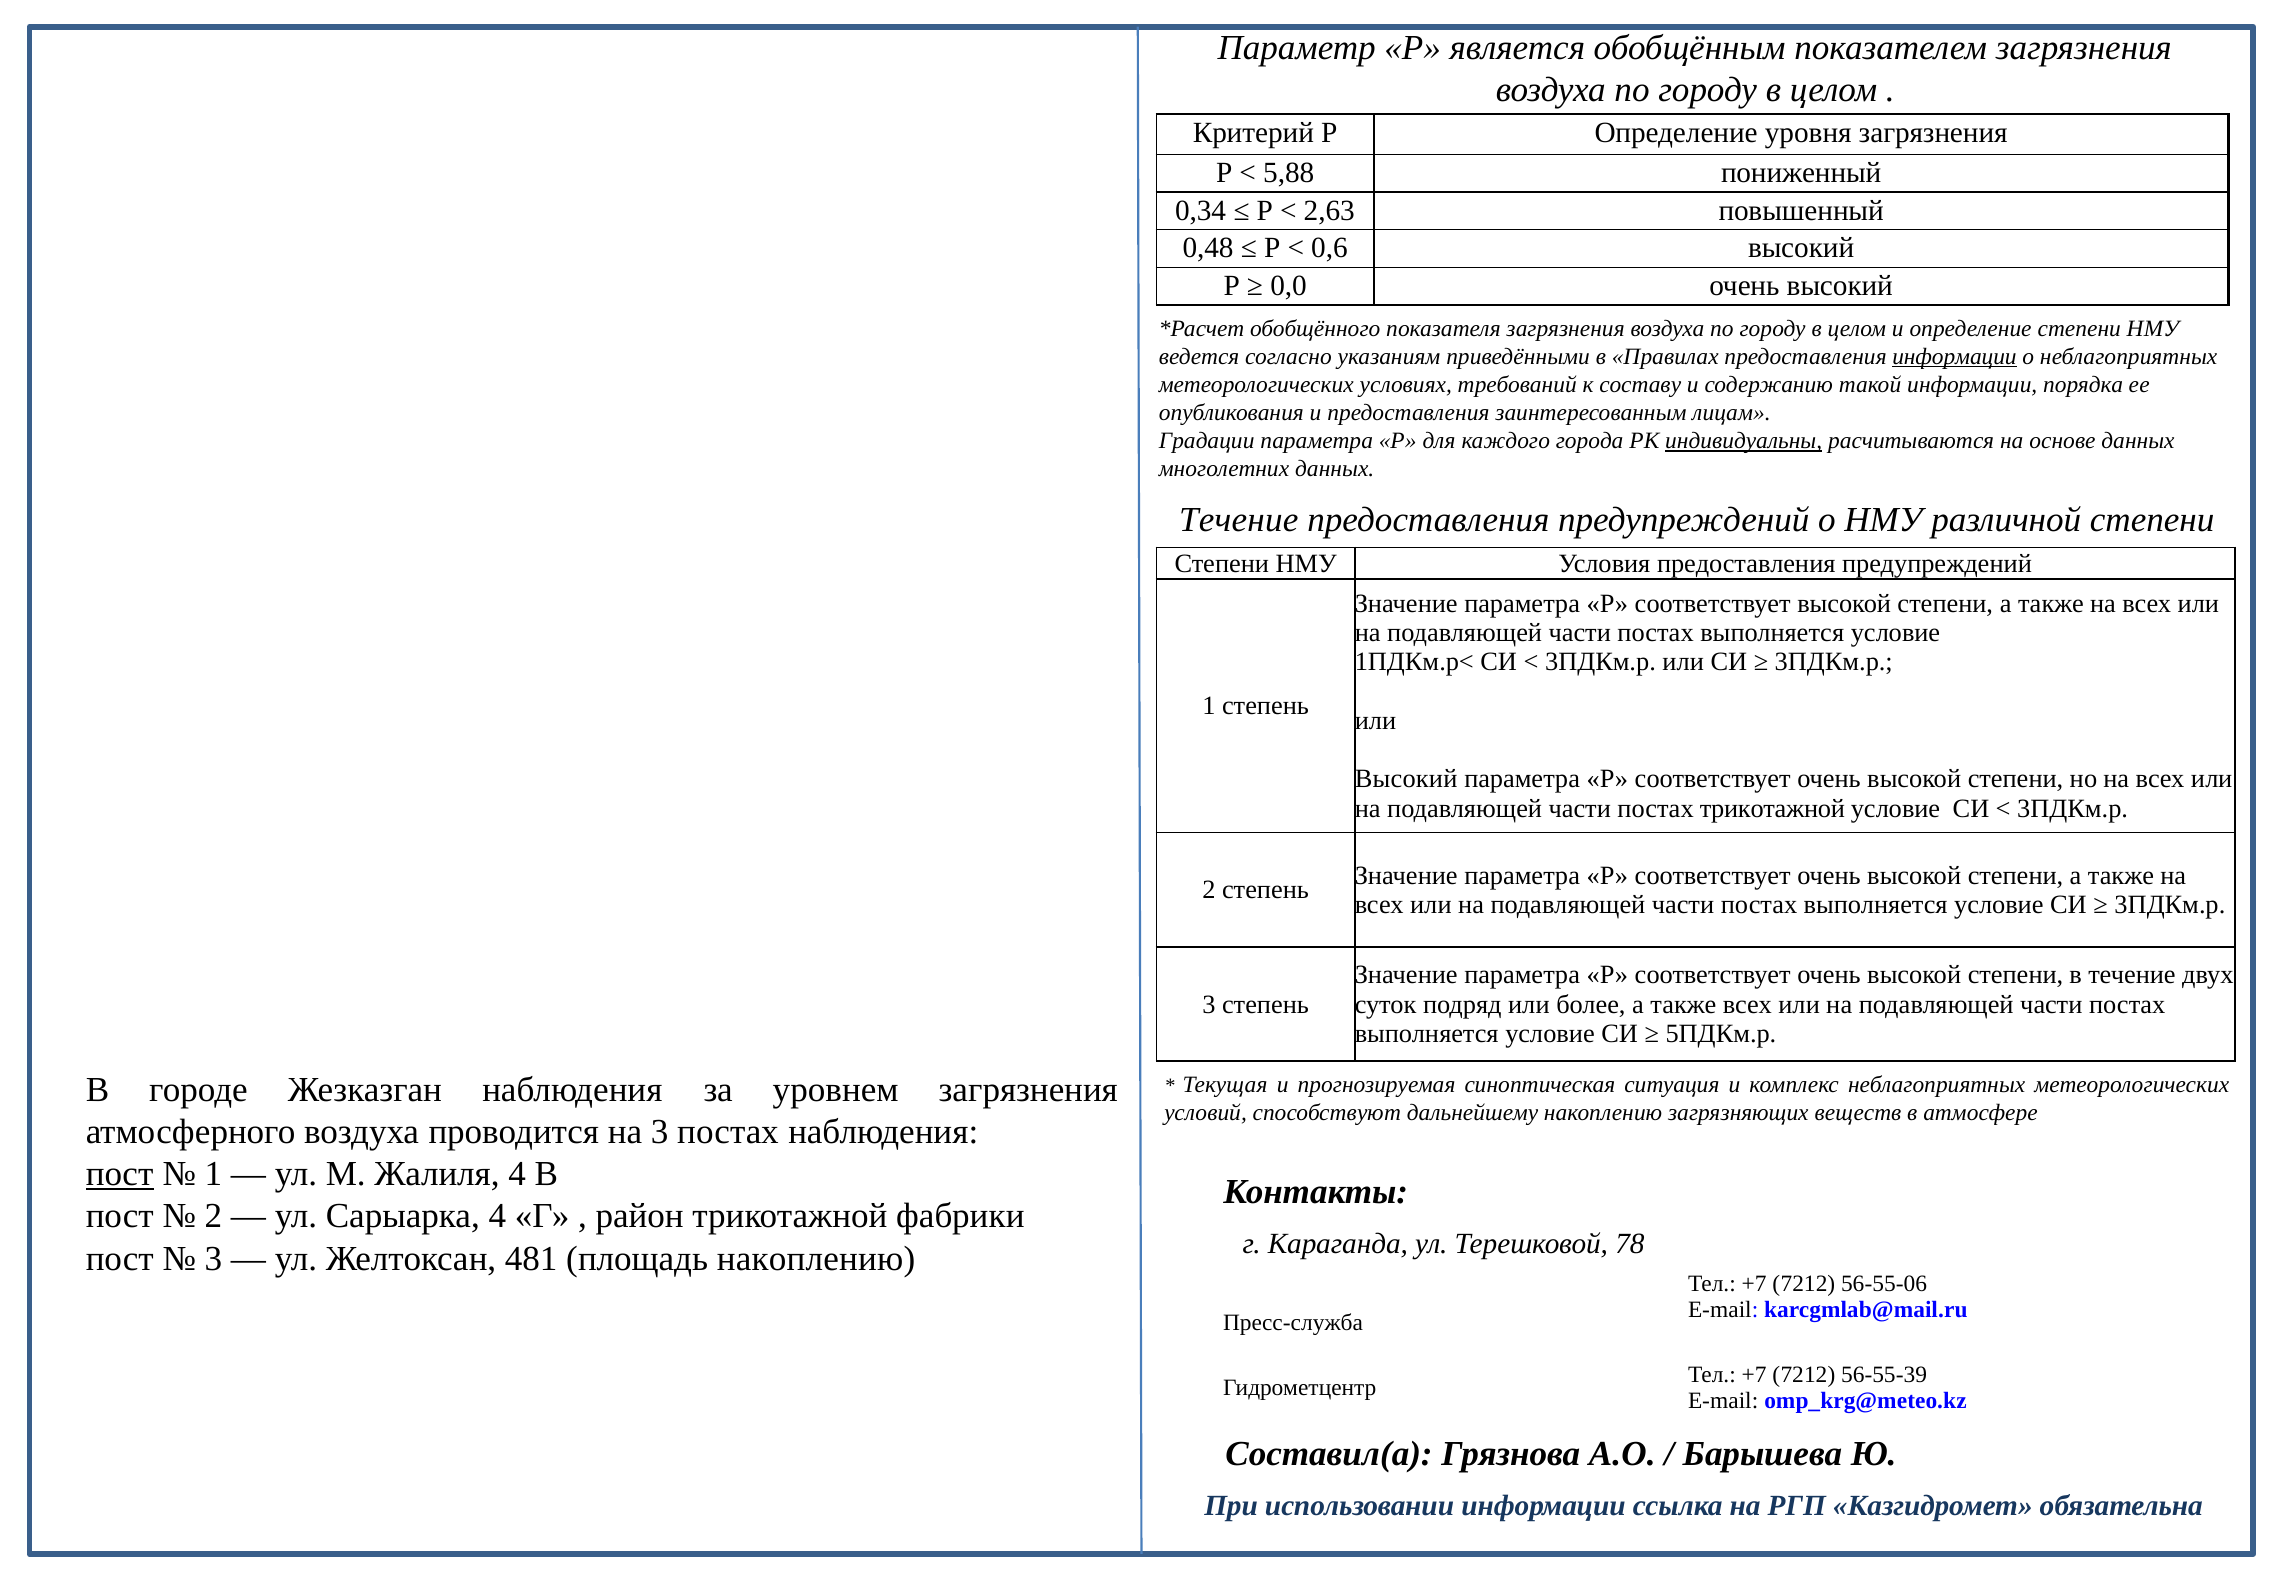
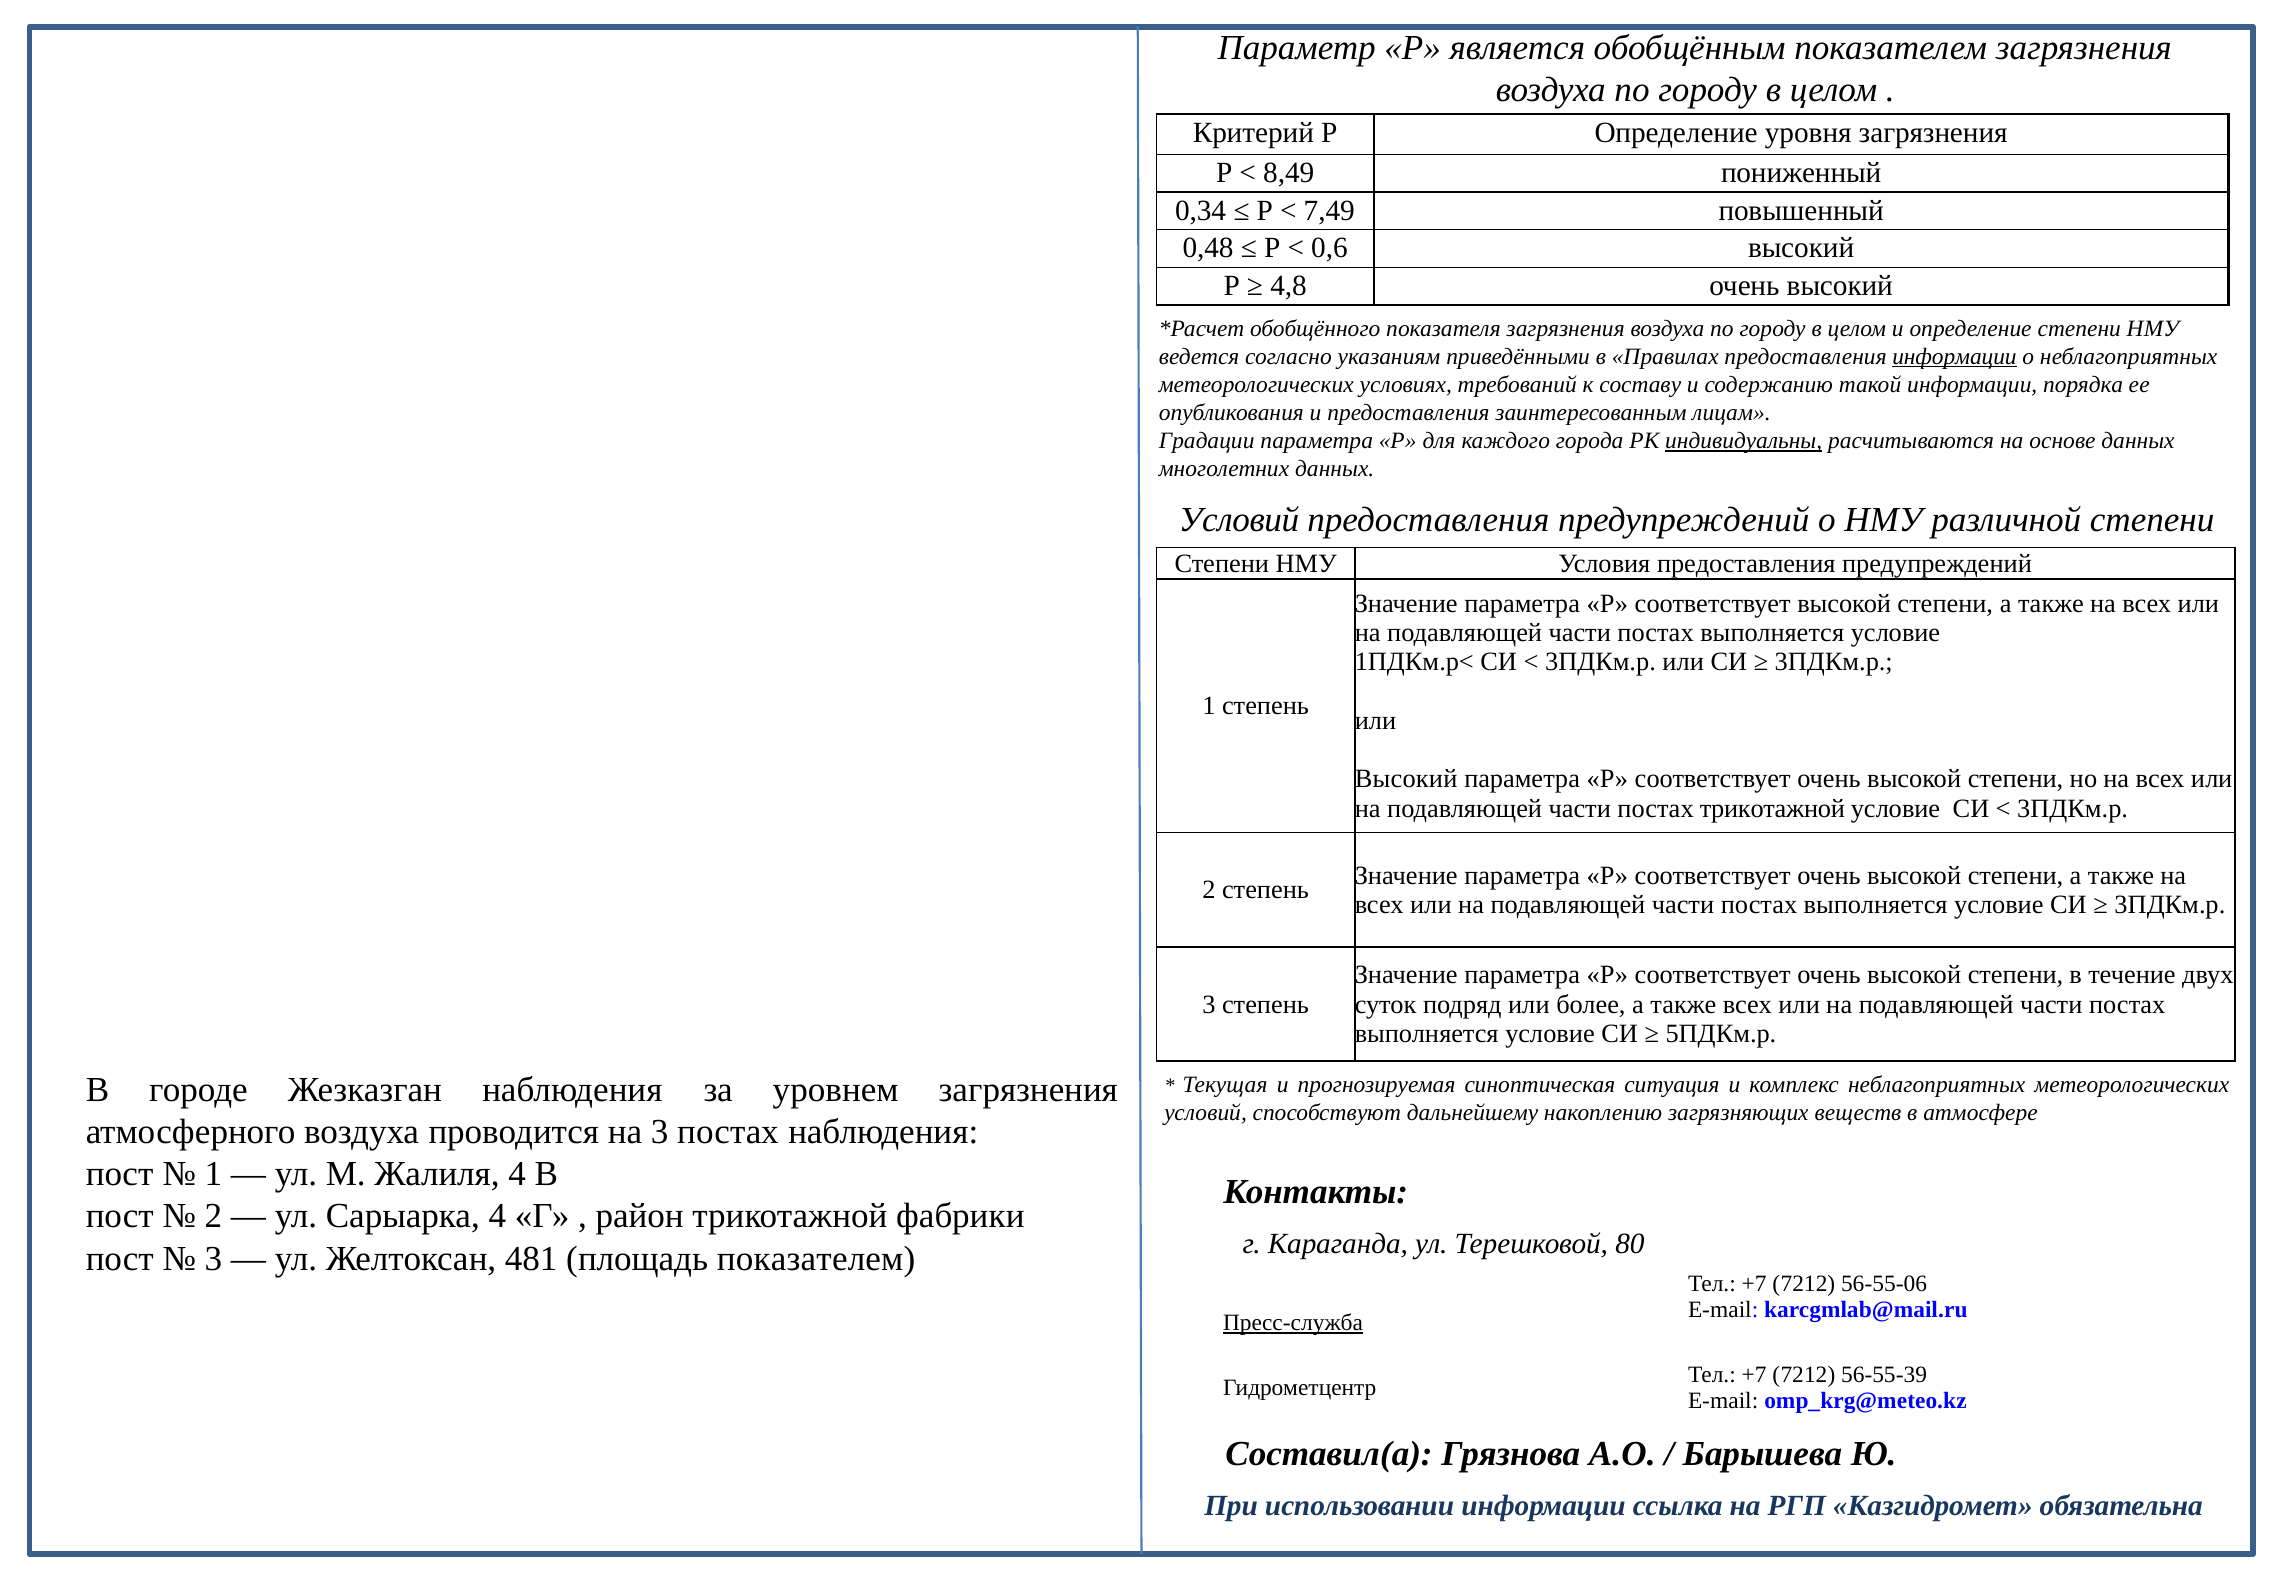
5,88: 5,88 -> 8,49 (1289, 173)
2,63: 2,63 -> 7,49 (1329, 210)
0,0: 0,0 -> 4,8 (1289, 286)
Течение: Течение -> Условий (1239, 520)
пост underline: present -> none (120, 1174)
78: 78 -> 80 (1630, 1244)
площадь накоплению: накоплению -> показателем (816, 1258)
Пресс-служба underline: none -> present (1293, 1322)
